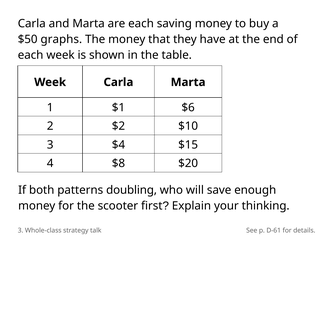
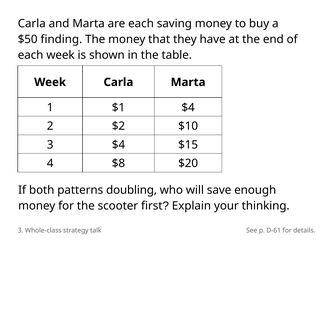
graphs: graphs -> finding (61, 39)
$1 $6: $6 -> $4 (188, 108)
